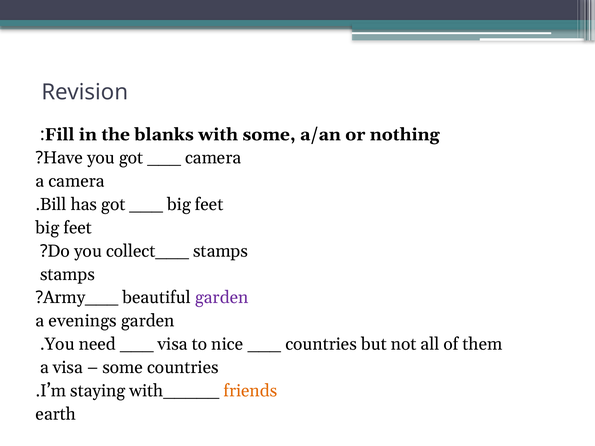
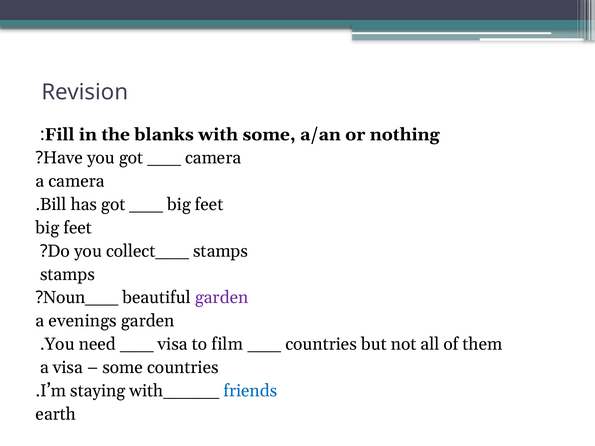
Army___: Army___ -> Noun___ (81, 298)
nice: nice -> film (227, 344)
friends colour: orange -> blue (250, 391)
